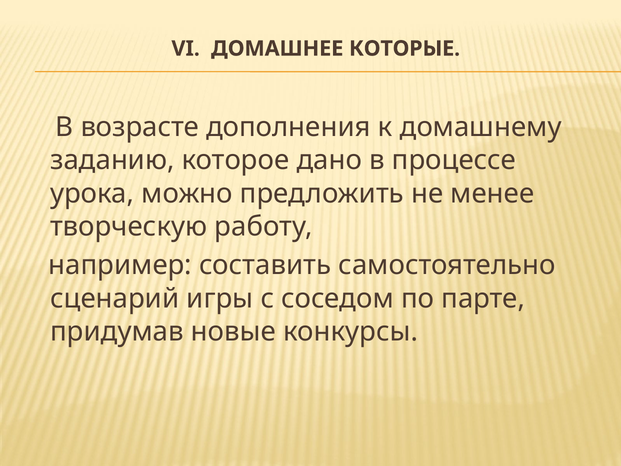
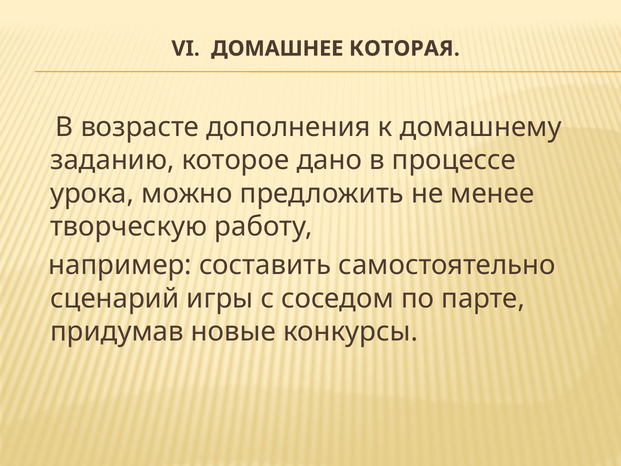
КОТОРЫЕ: КОТОРЫЕ -> КОТОРАЯ (404, 49)
